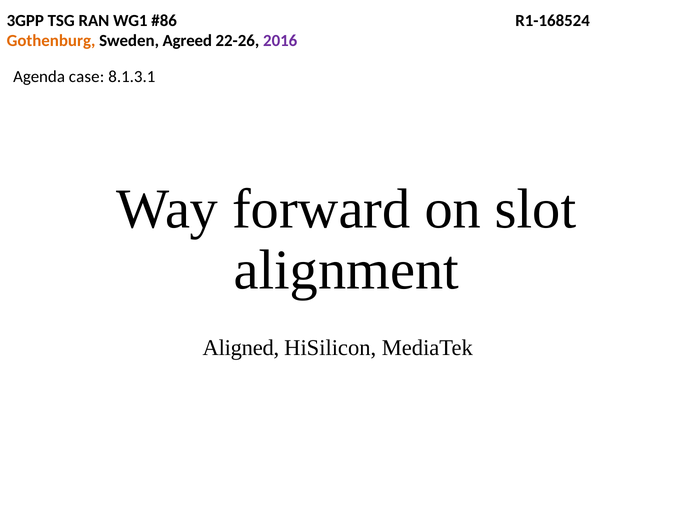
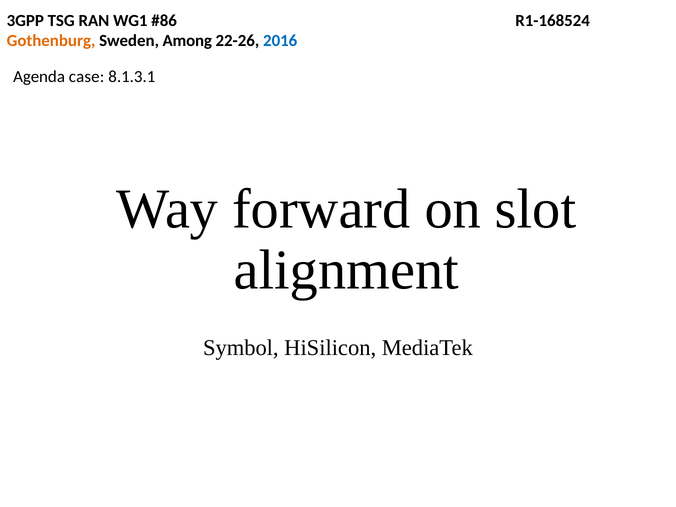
Agreed: Agreed -> Among (187, 41)
2016 colour: purple -> blue (280, 41)
Aligned: Aligned -> Symbol (241, 348)
